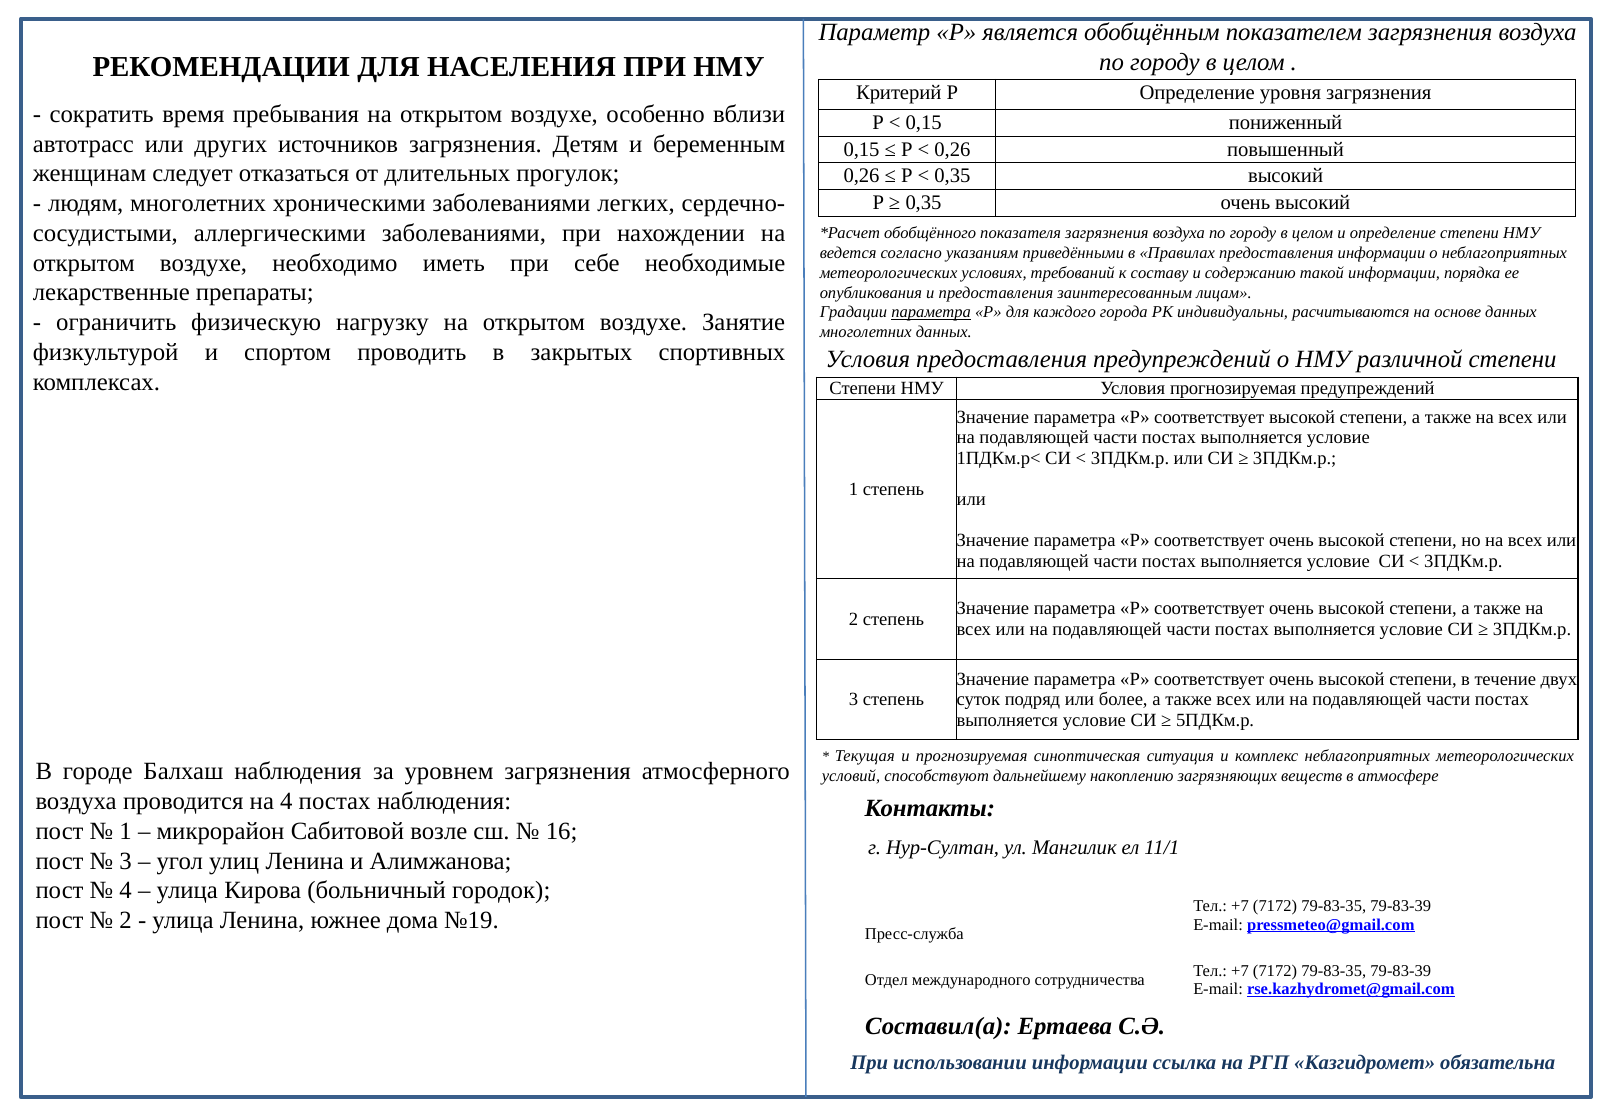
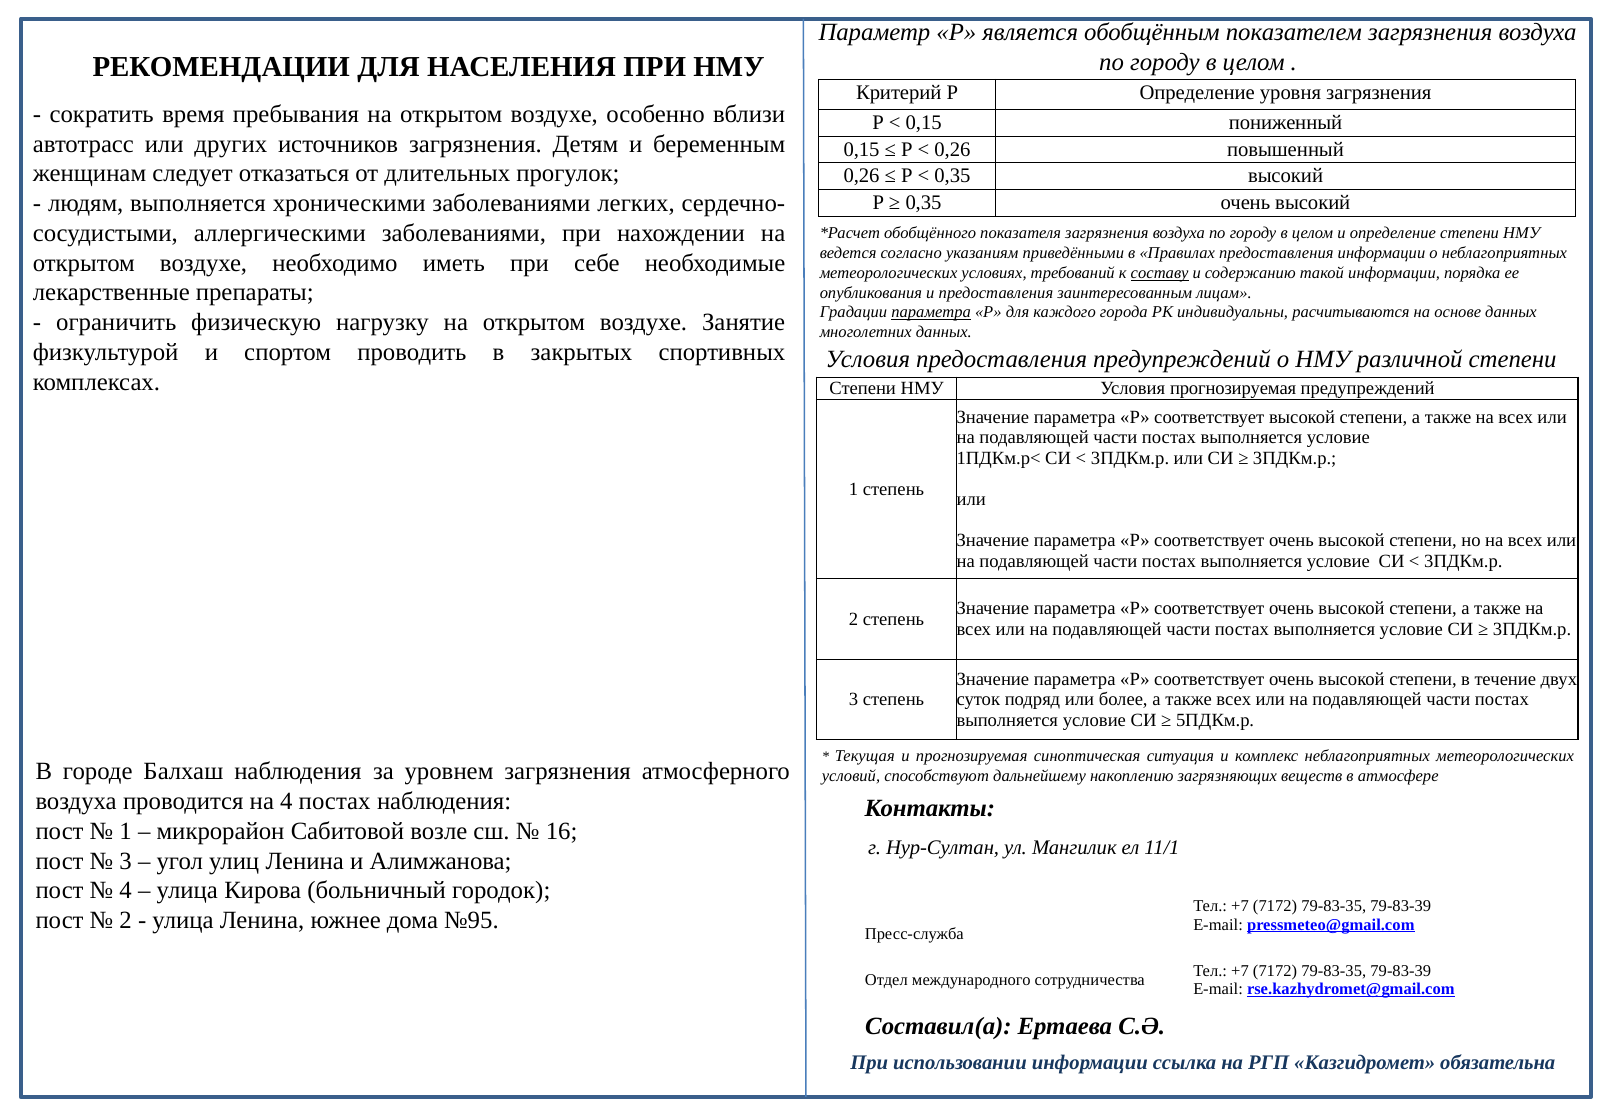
людям многолетних: многолетних -> выполняется (198, 204)
составу underline: none -> present (1160, 273)
№19: №19 -> №95 (471, 920)
